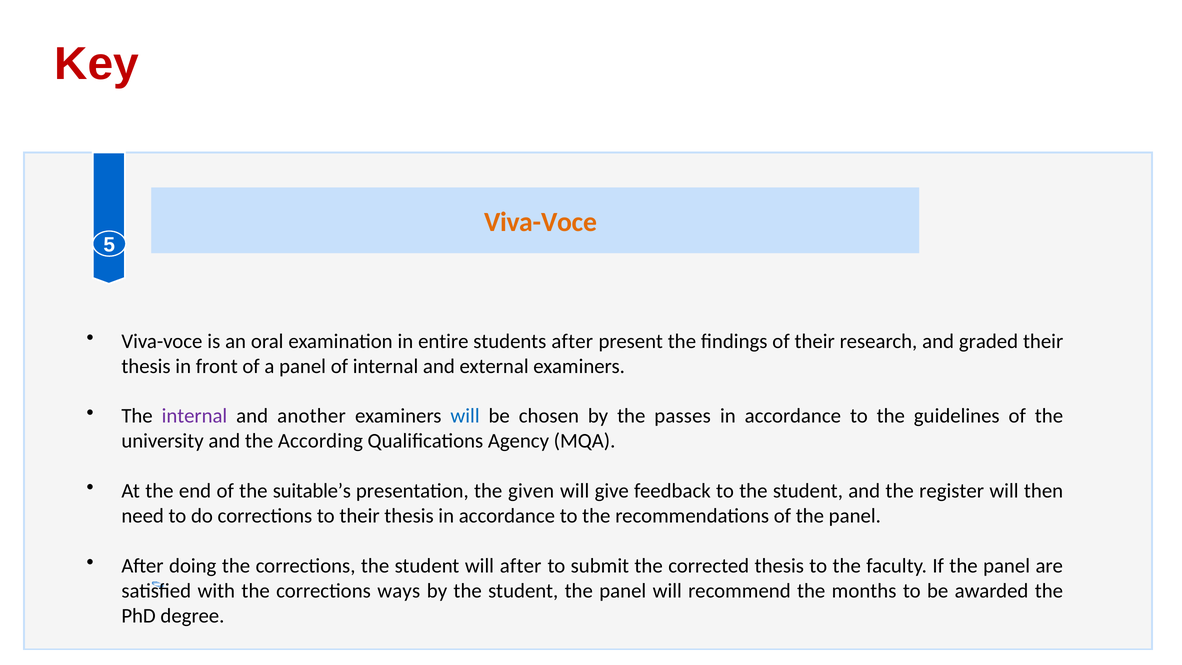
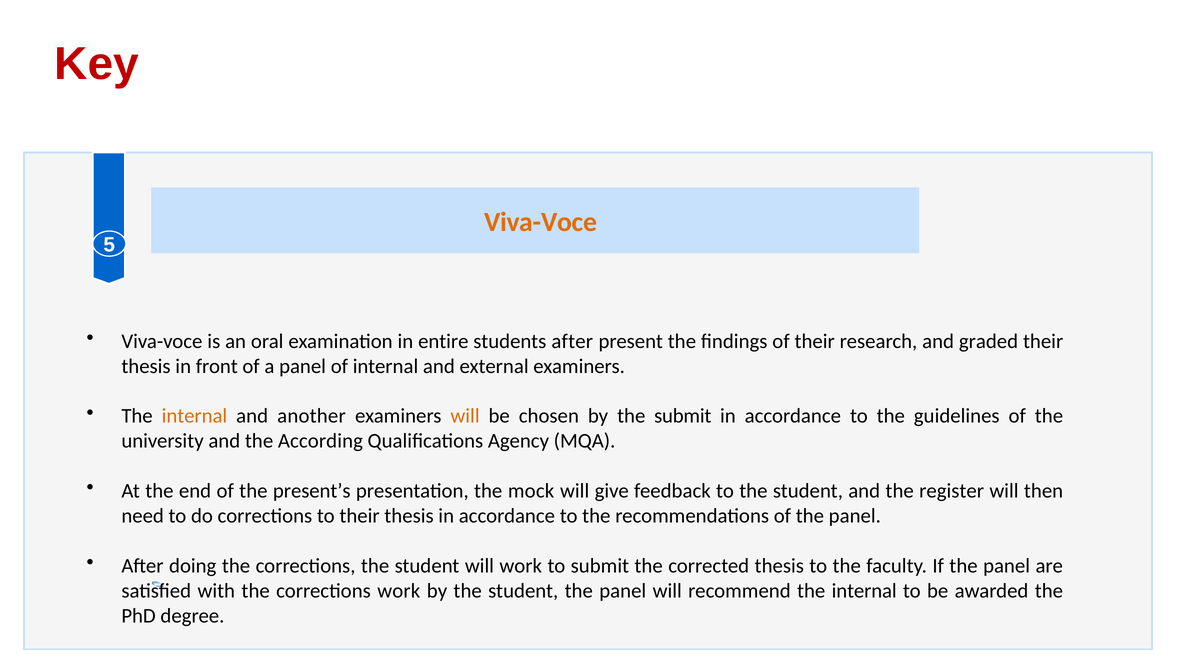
internal colour: purple -> orange (194, 416)
will colour: blue -> orange (465, 416)
the passes: passes -> submit (683, 416)
suitable’s: suitable’s -> present’s (312, 491)
given: given -> mock (531, 491)
will after: after -> work (521, 566)
corrections ways: ways -> work (399, 591)
recommend the months: months -> internal (864, 591)
